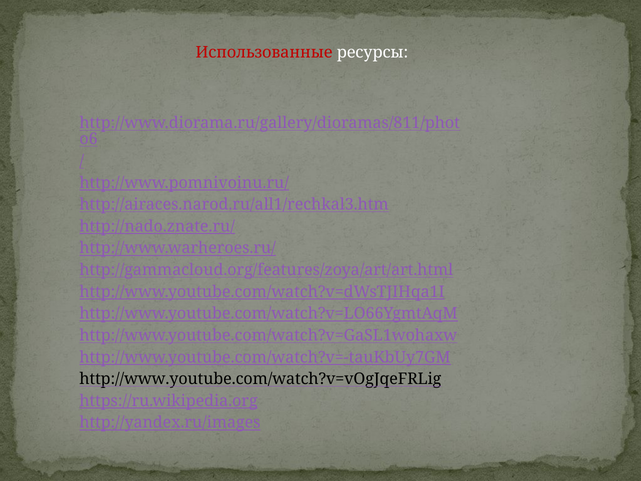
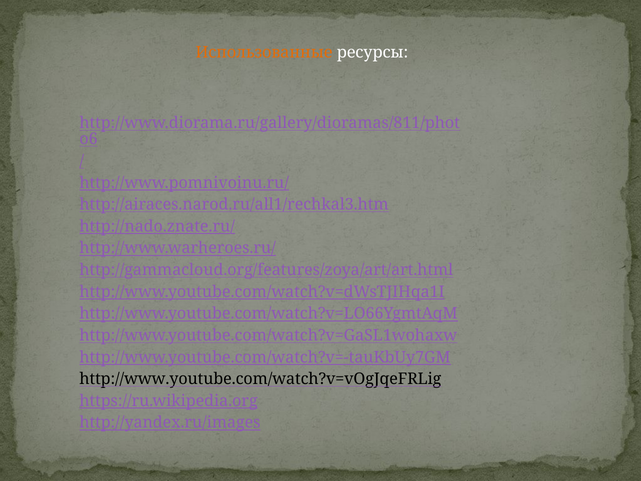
Использованные colour: red -> orange (264, 52)
